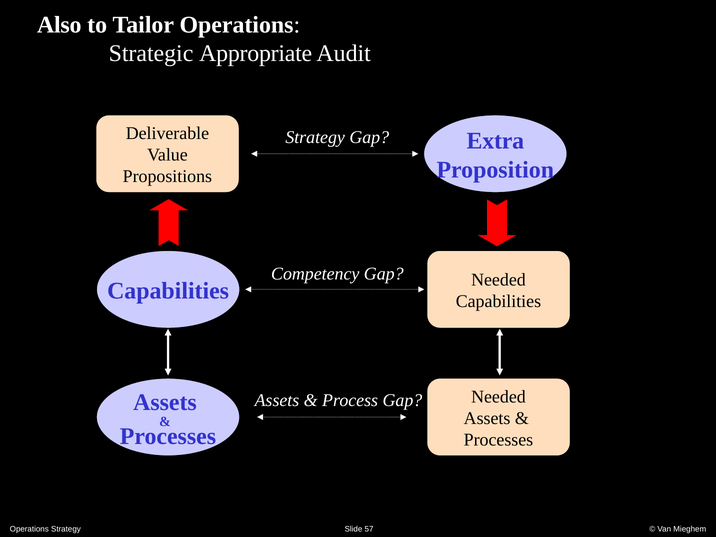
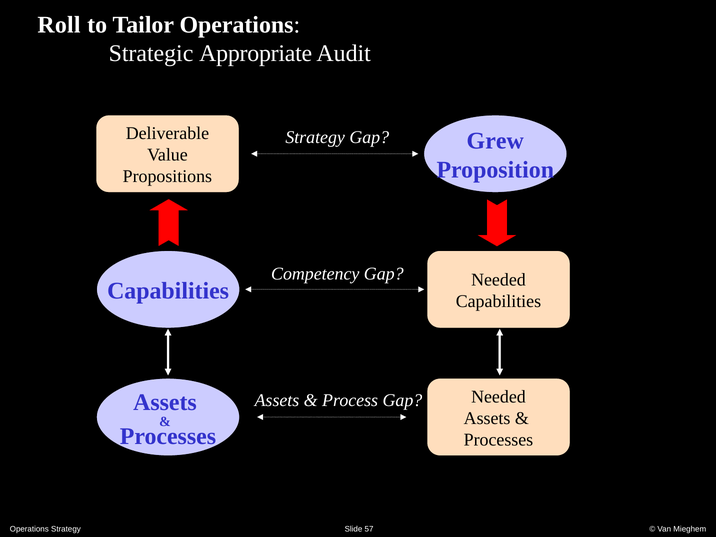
Also: Also -> Roll (59, 25)
Extra: Extra -> Grew (495, 141)
